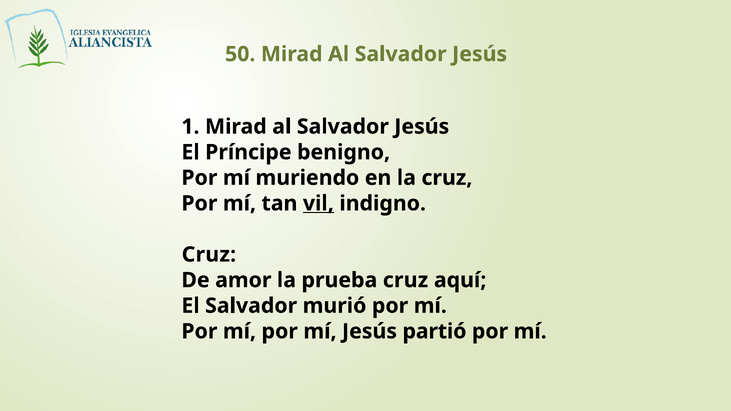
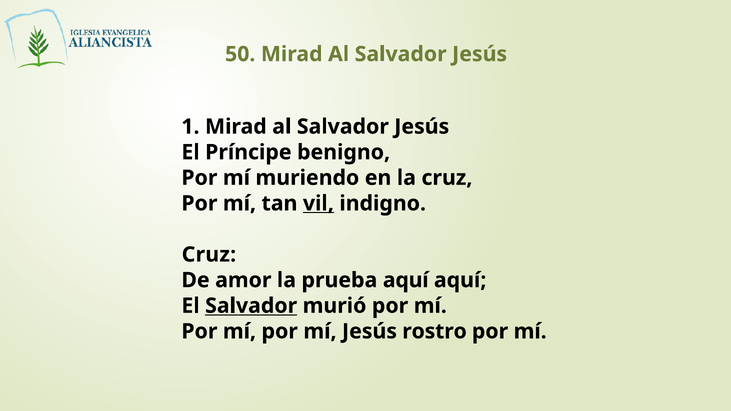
prueba cruz: cruz -> aquí (406, 280)
Salvador underline: none -> present (251, 306)
partió: partió -> rostro (435, 331)
